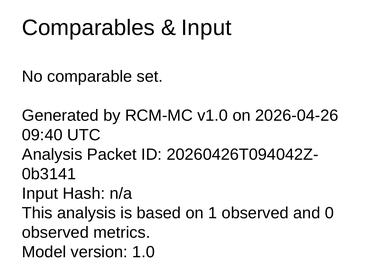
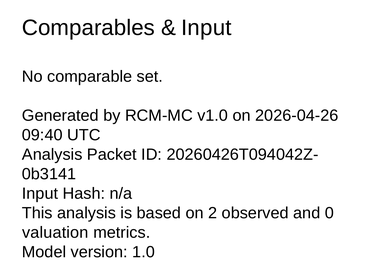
1: 1 -> 2 (213, 213)
observed: observed -> valuation (55, 233)
